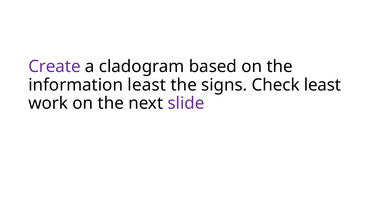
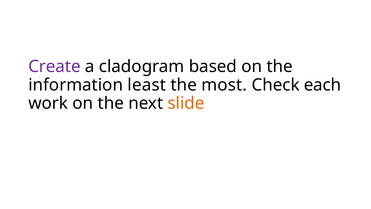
signs: signs -> most (224, 85)
Check least: least -> each (322, 85)
slide colour: purple -> orange (186, 103)
